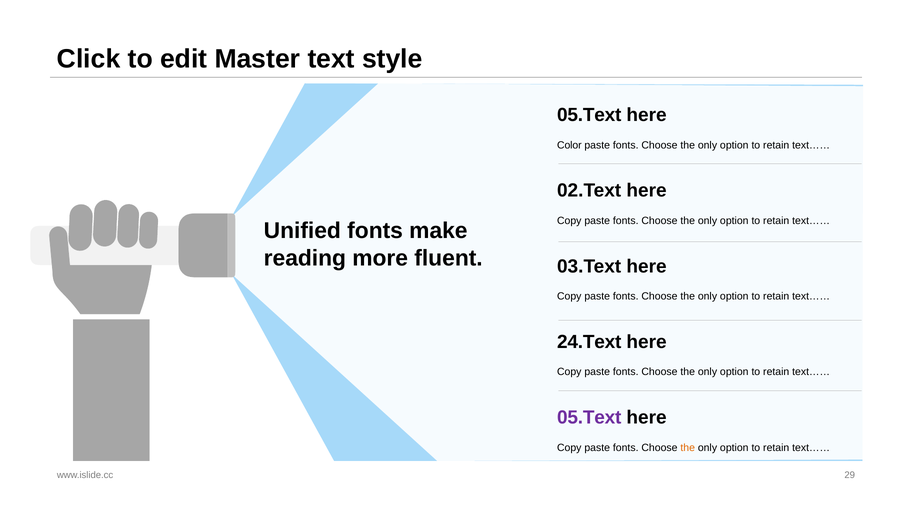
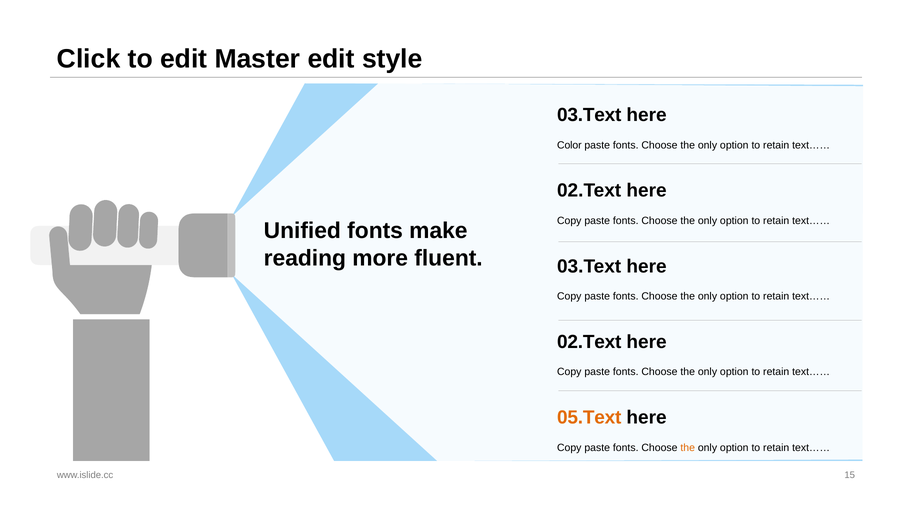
Master text: text -> edit (331, 59)
05.Text: 05.Text -> 03.Text (589, 115)
24.Text: 24.Text -> 02.Text (589, 342)
05.Text colour: purple -> orange (589, 418)
29: 29 -> 15 (850, 475)
